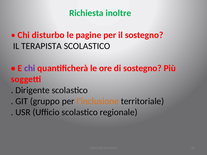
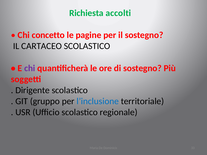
inoltre: inoltre -> accolti (118, 13)
disturbo: disturbo -> concetto (48, 35)
TERAPISTA: TERAPISTA -> CARTACEO (42, 46)
l’inclusione colour: orange -> blue (98, 101)
